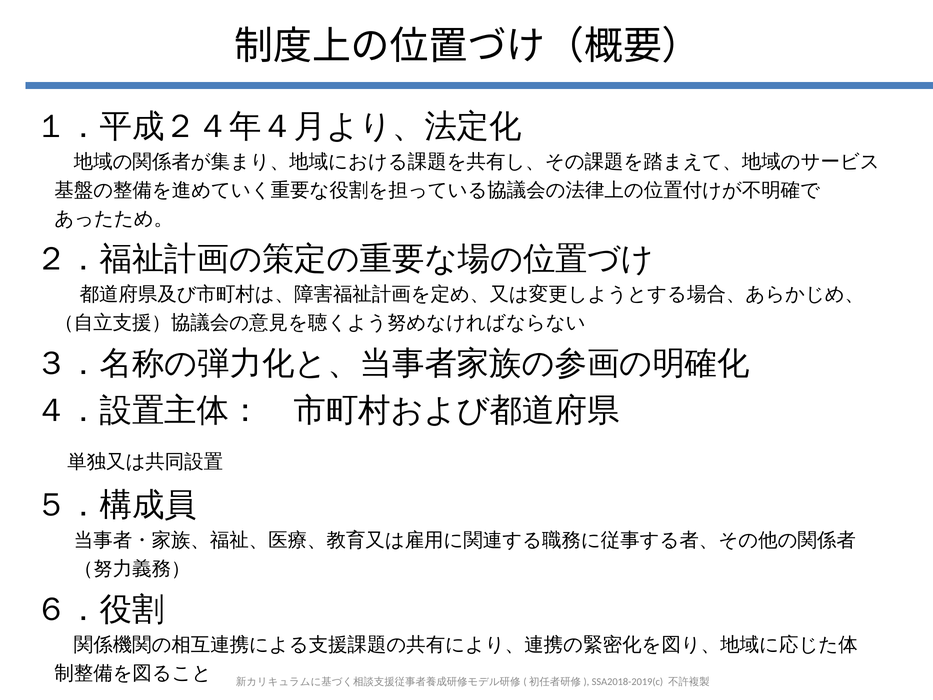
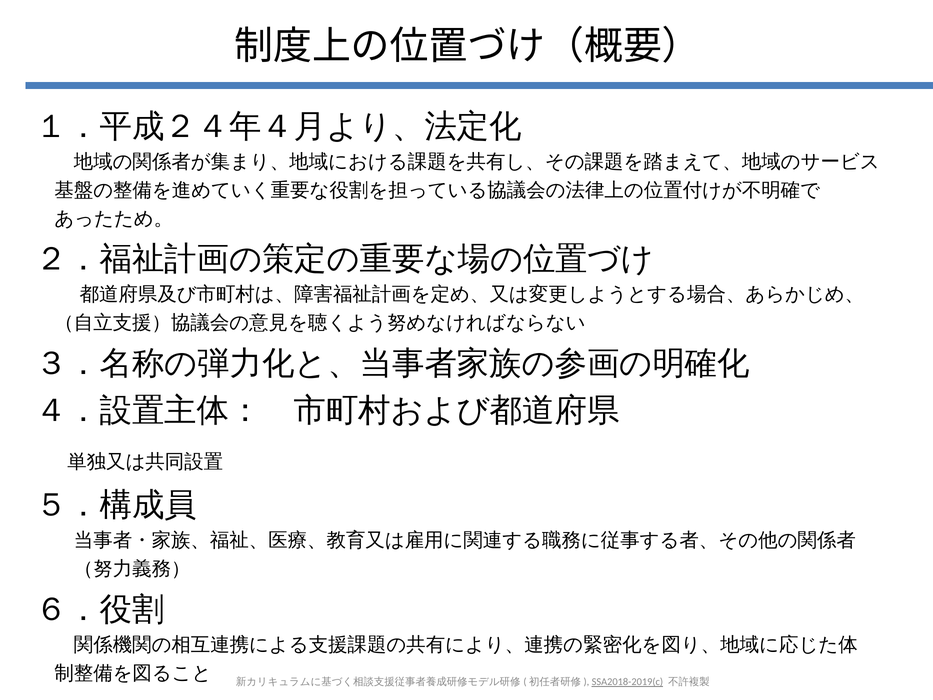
SSA2018-2019(c underline: none -> present (627, 682)
